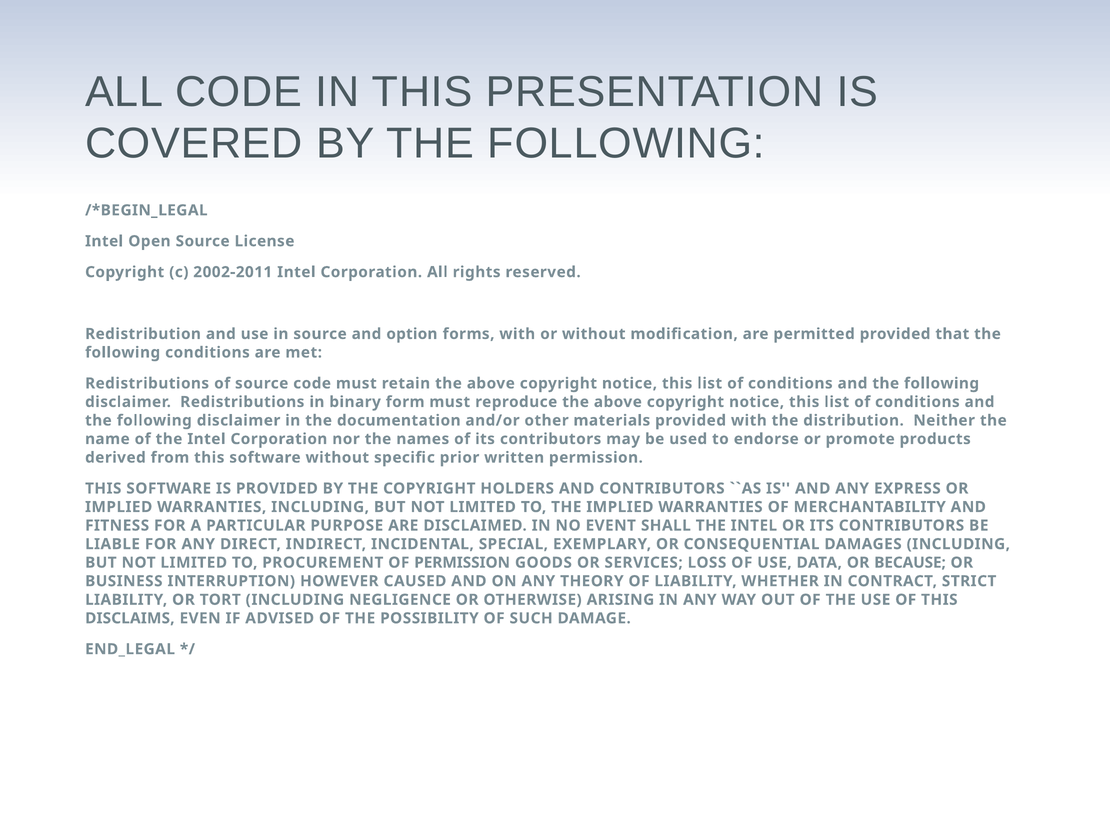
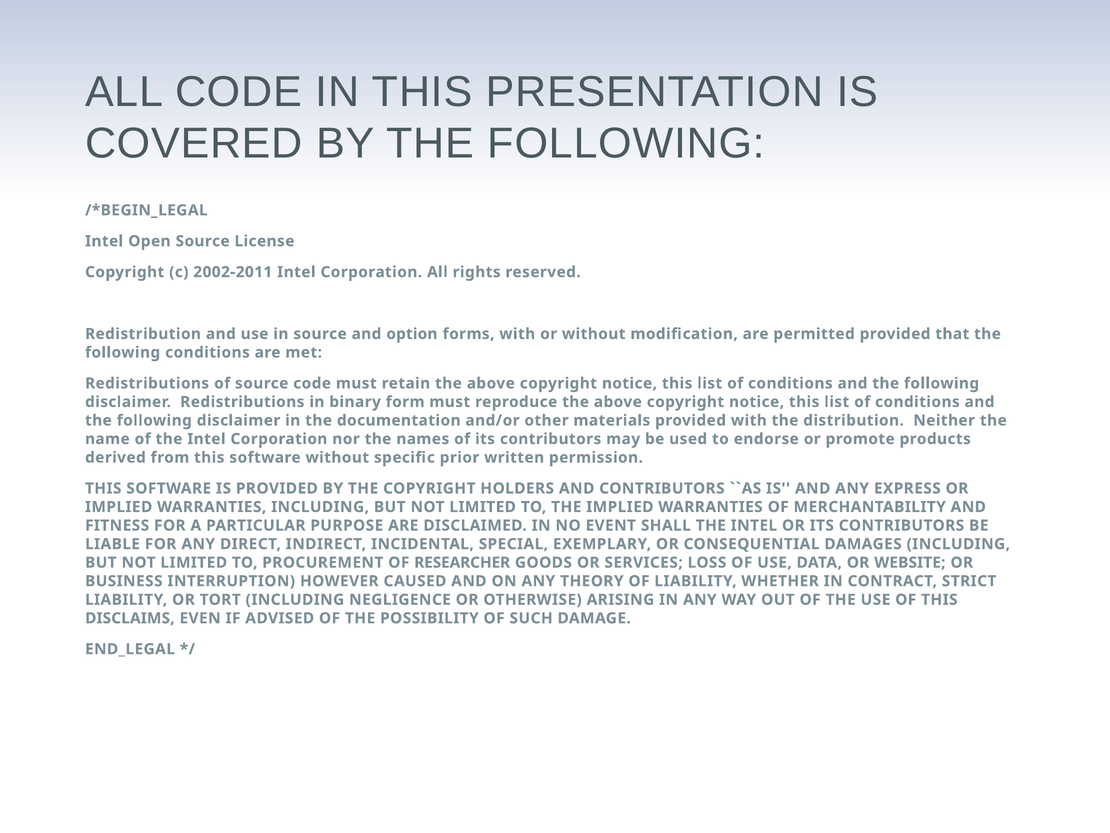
OF PERMISSION: PERMISSION -> RESEARCHER (462, 562)
BECAUSE: BECAUSE -> WEBSITE (910, 562)
